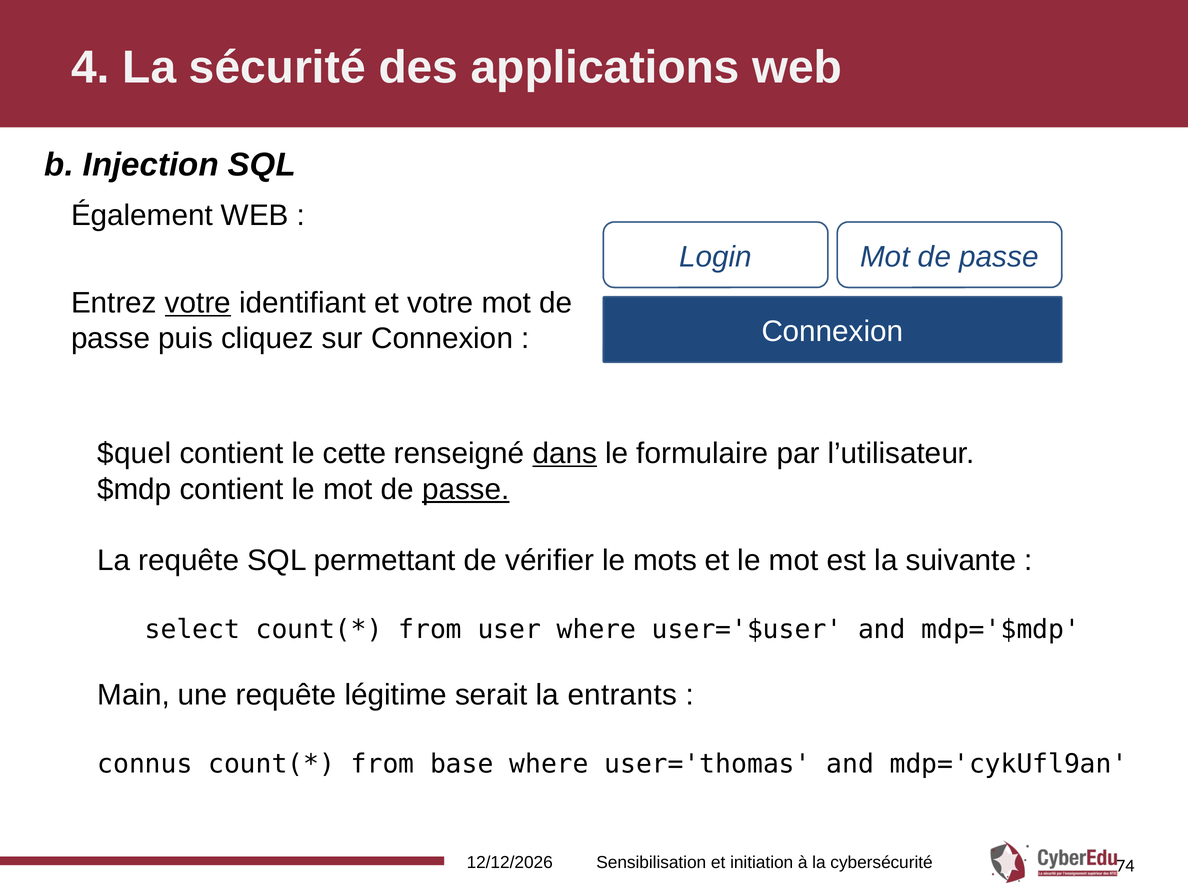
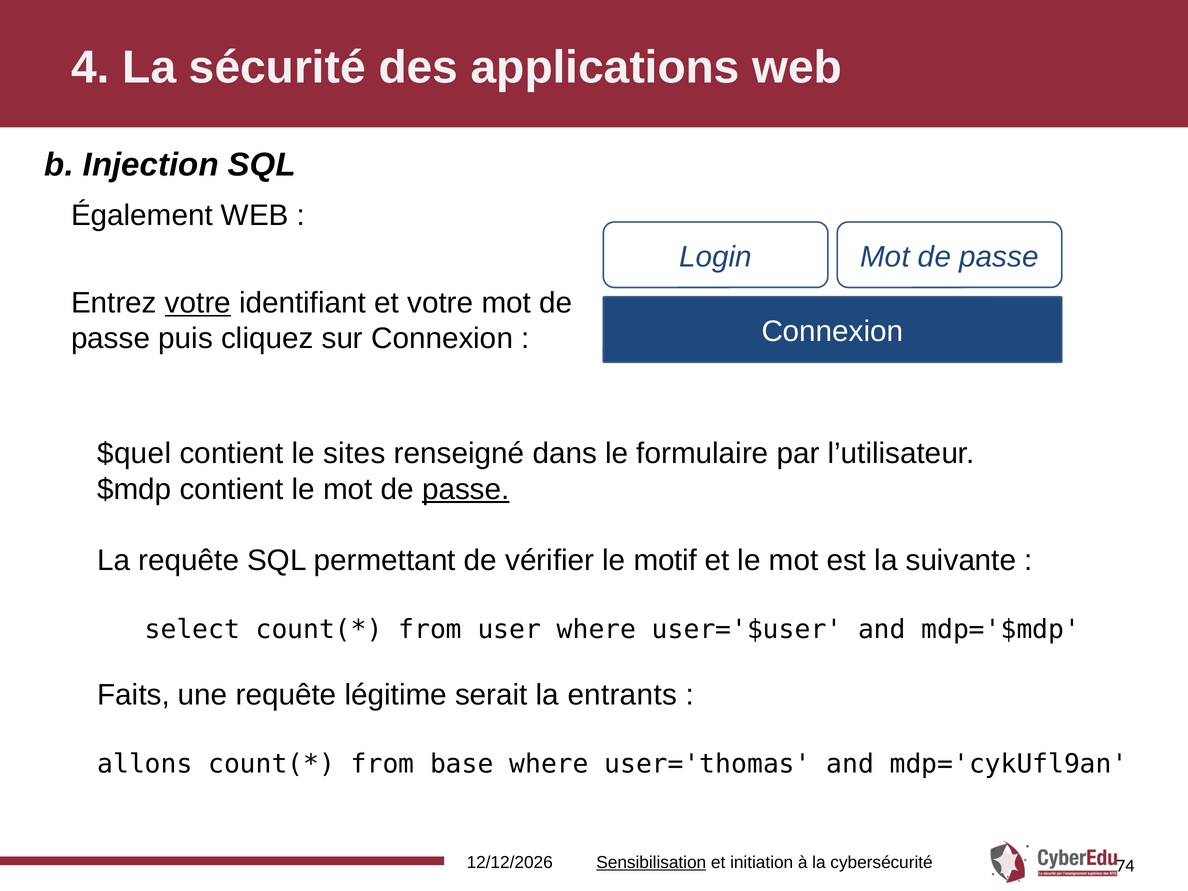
cette: cette -> sites (354, 454)
dans underline: present -> none (565, 454)
mots: mots -> motif (665, 560)
Main: Main -> Faits (134, 695)
connus: connus -> allons (145, 764)
Sensibilisation underline: none -> present (651, 863)
